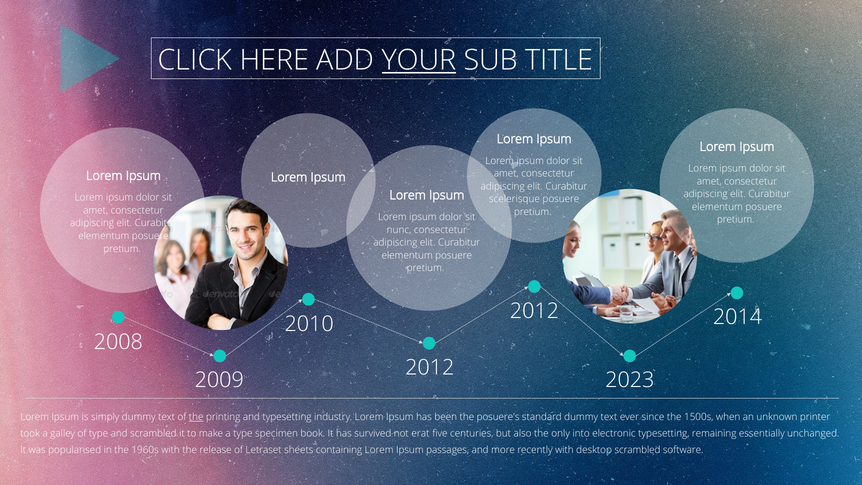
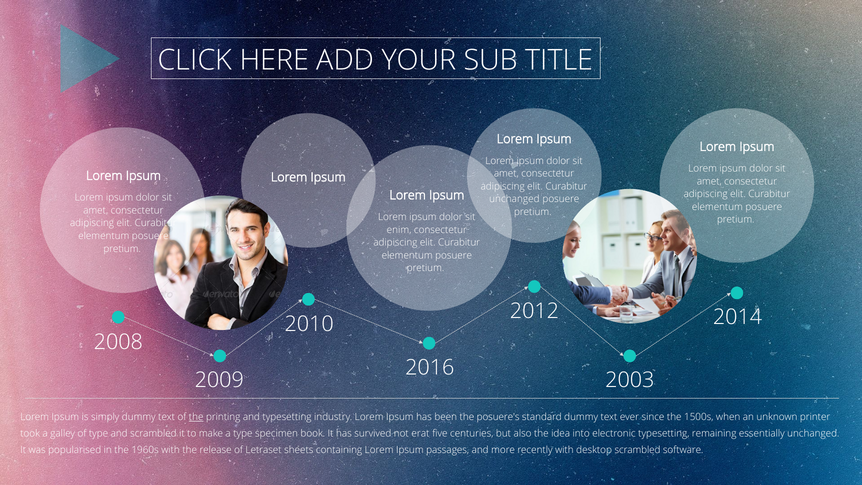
YOUR underline: present -> none (419, 60)
scelerisque: scelerisque -> unchanged (514, 199)
nunc: nunc -> enim (399, 230)
2012: 2012 -> 2016 (430, 367)
2023: 2023 -> 2003 (630, 380)
only: only -> idea (561, 434)
